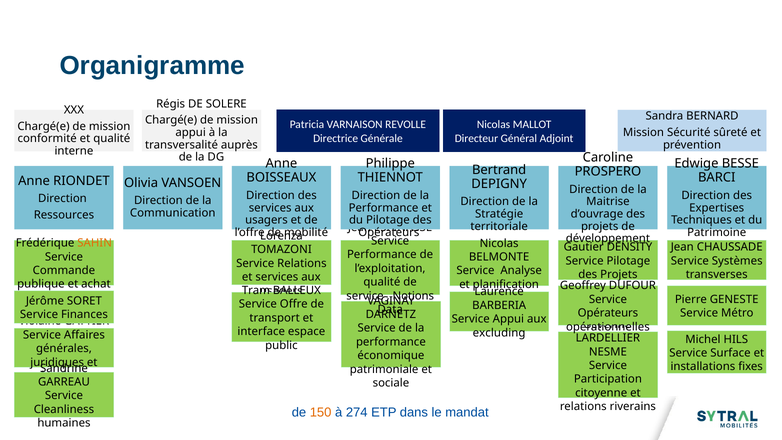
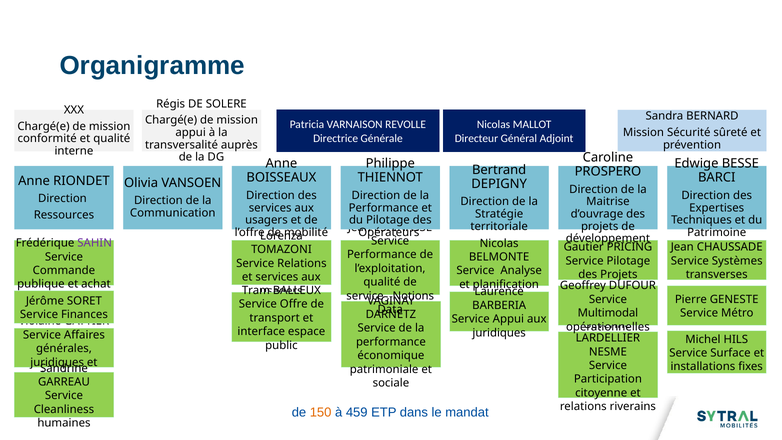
SAHIN colour: orange -> purple (95, 243)
DENSITY: DENSITY -> PRICING (629, 247)
Opérateurs: Opérateurs -> Multimodal (608, 313)
excluding: excluding -> juridiques (499, 333)
274: 274 -> 459 (357, 413)
